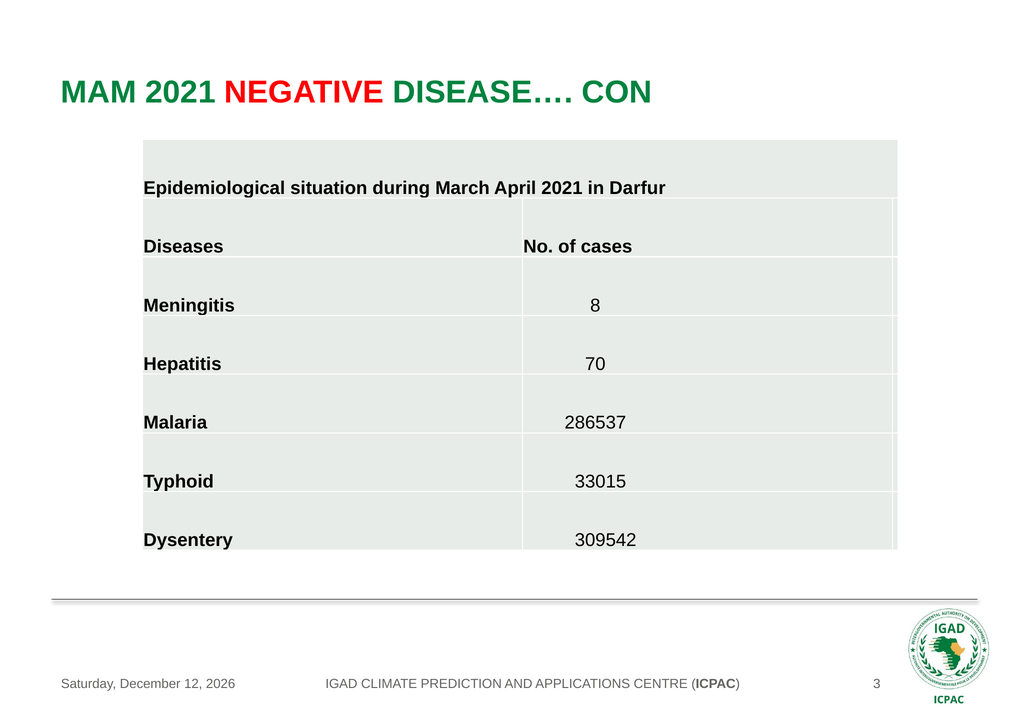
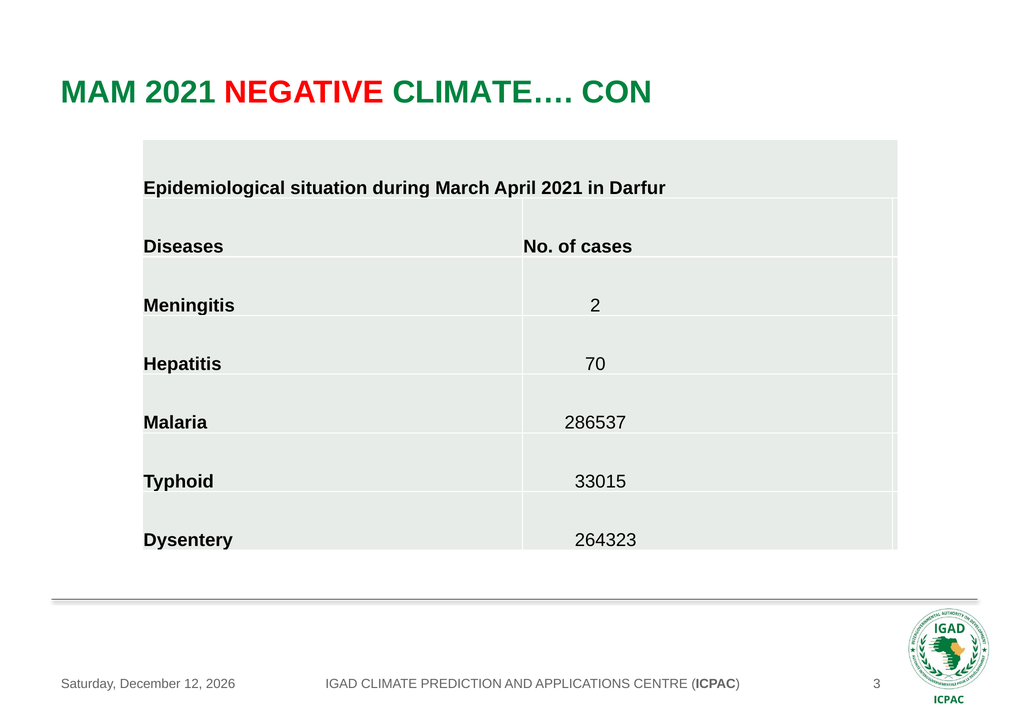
DISEASE…: DISEASE… -> CLIMATE… (483, 92)
8: 8 -> 2 (595, 306)
309542: 309542 -> 264323 (606, 540)
